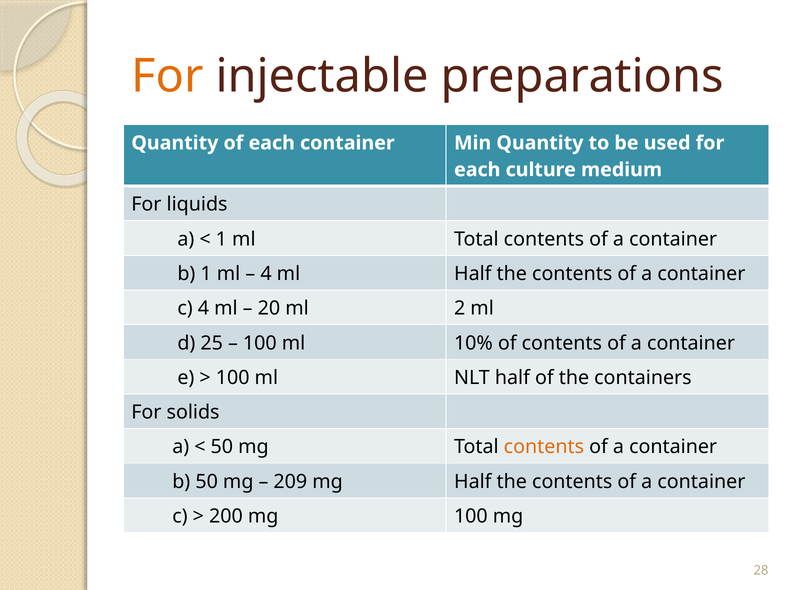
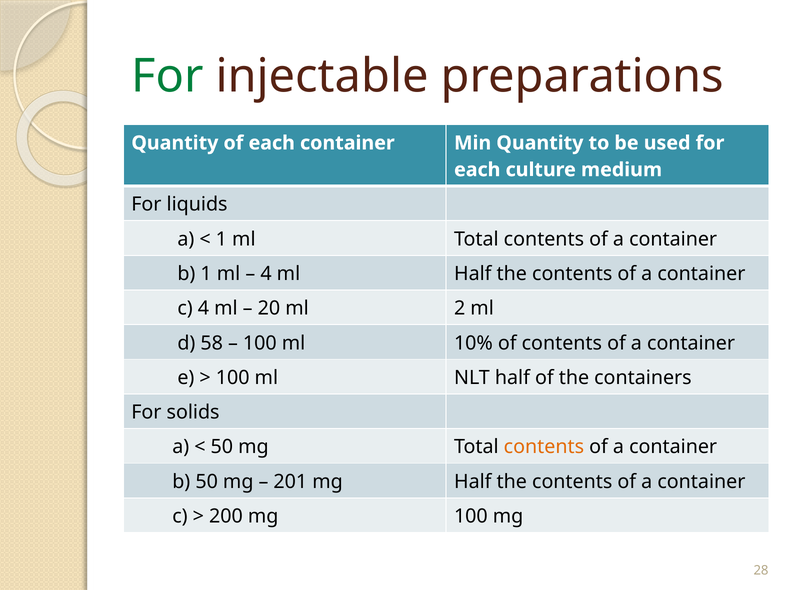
For colour: orange -> green (167, 76)
25: 25 -> 58 (212, 343)
209: 209 -> 201 (290, 482)
